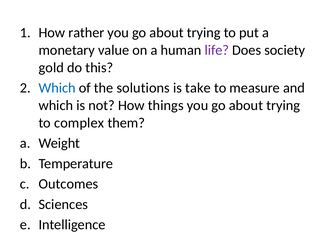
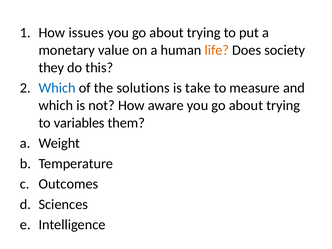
rather: rather -> issues (86, 33)
life colour: purple -> orange (217, 50)
gold: gold -> they (51, 68)
things: things -> aware (166, 105)
complex: complex -> variables (79, 123)
